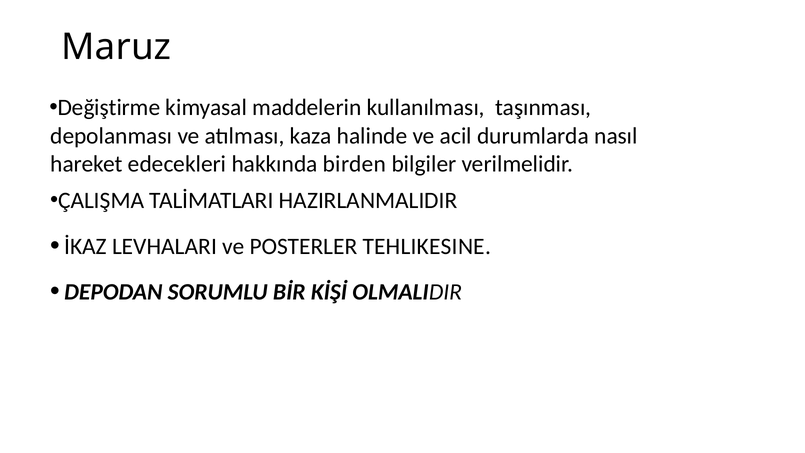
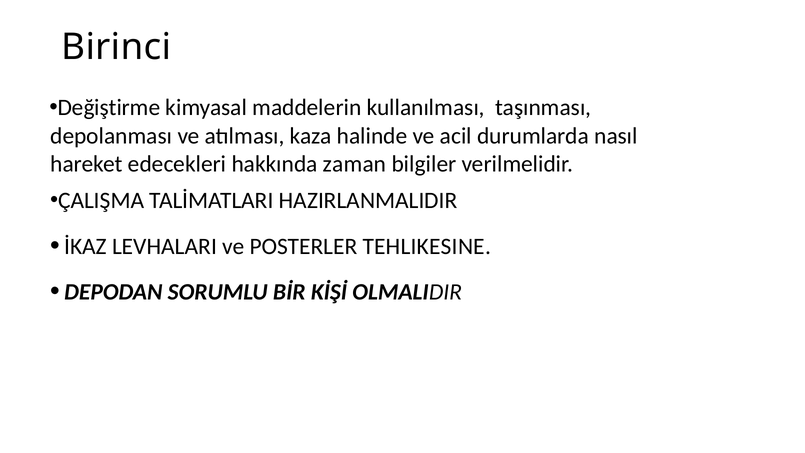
Maruz: Maruz -> Birinci (116, 47)
birden: birden -> zaman (355, 164)
